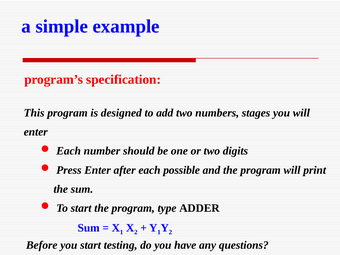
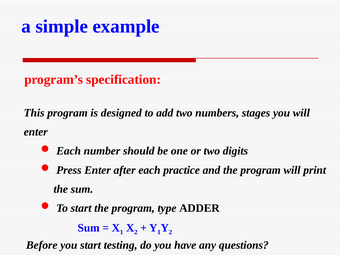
possible: possible -> practice (182, 170)
